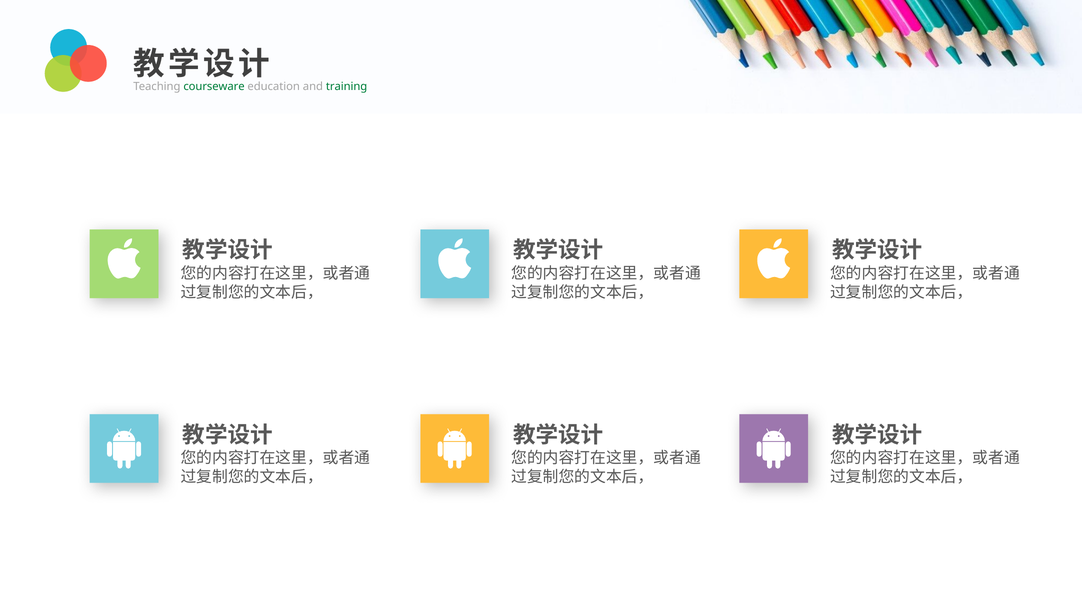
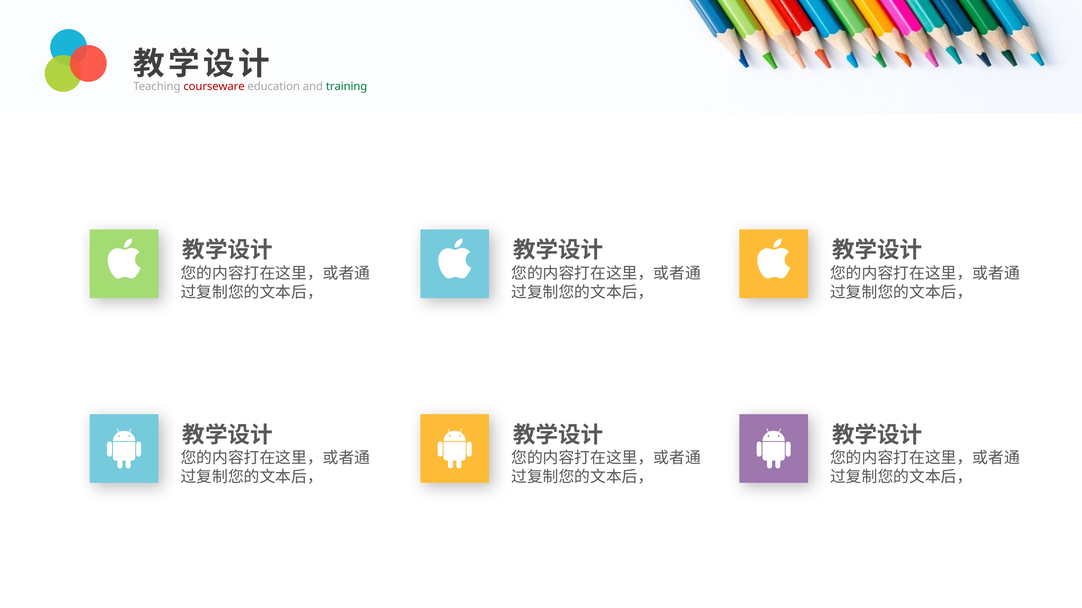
courseware colour: green -> red (214, 87)
